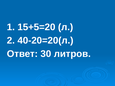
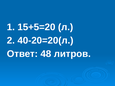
30: 30 -> 48 (46, 54)
